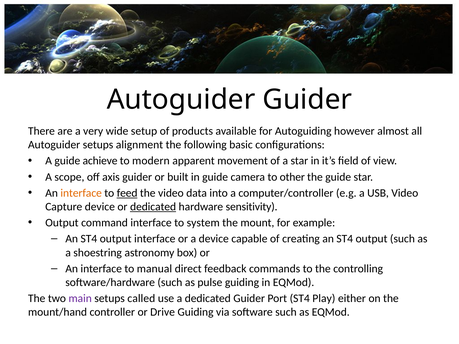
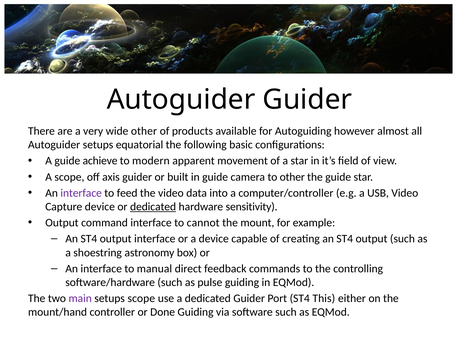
wide setup: setup -> other (144, 131)
alignment: alignment -> equatorial (140, 145)
interface colour: orange -> purple (81, 193)
feed underline: present -> none (127, 193)
system: system -> cannot (203, 223)
setups called: called -> scope (141, 299)
Play: Play -> This (324, 299)
Drive: Drive -> Done (163, 312)
